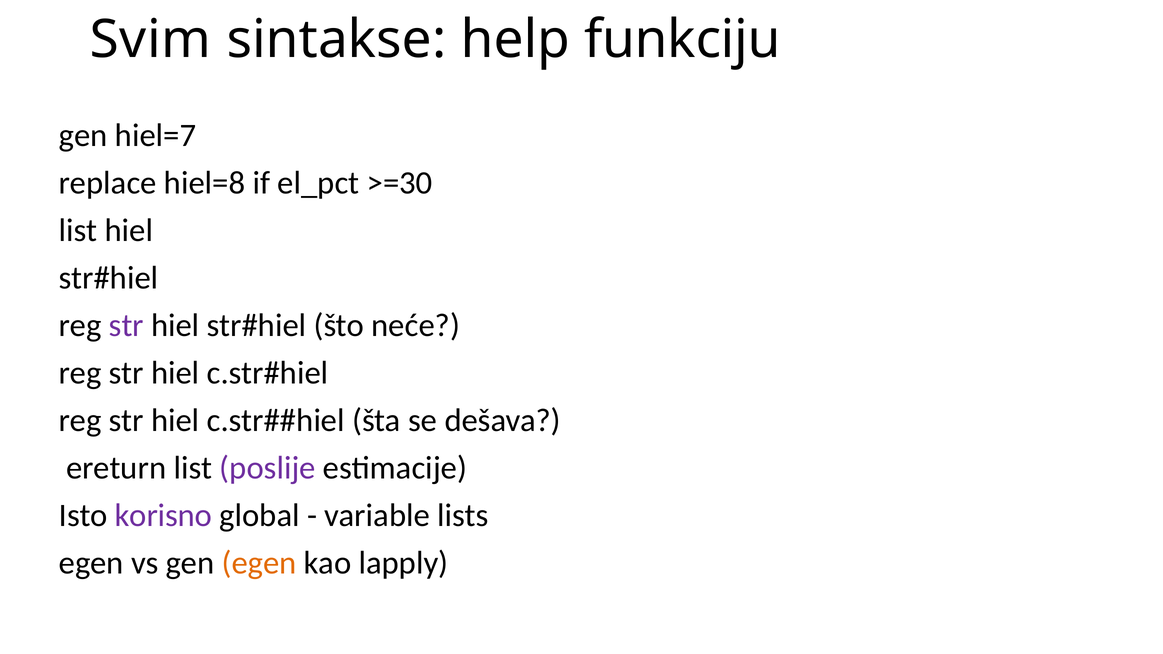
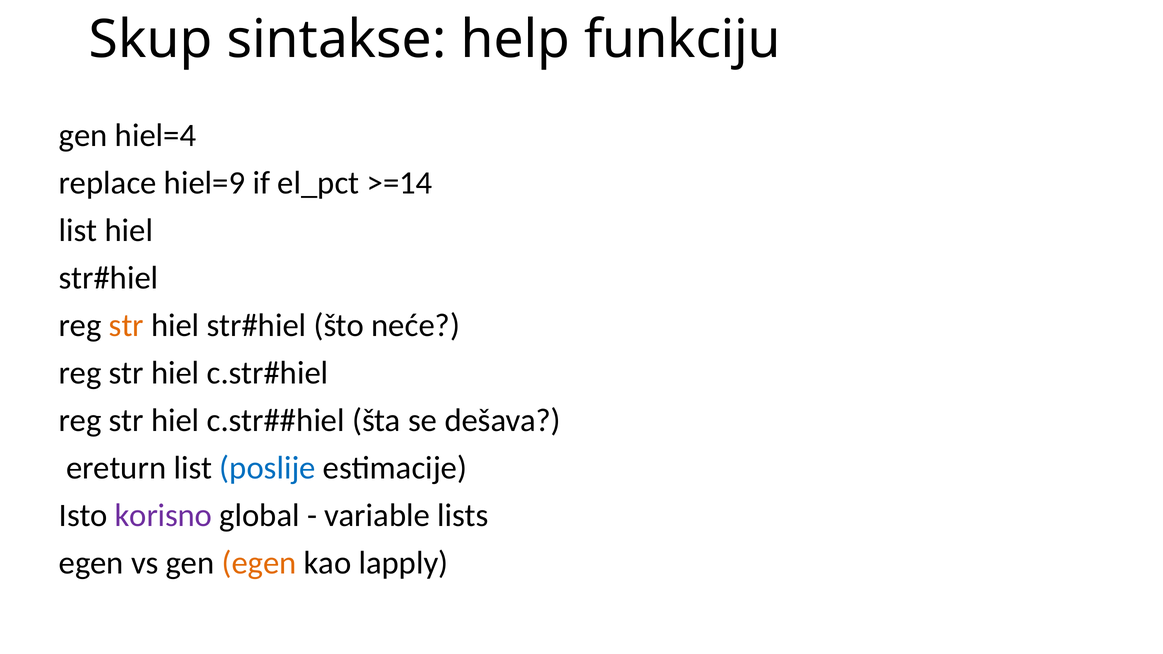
Svim: Svim -> Skup (151, 40)
hiel=7: hiel=7 -> hiel=4 (155, 136)
hiel=8: hiel=8 -> hiel=9 (205, 183)
>=30: >=30 -> >=14 (400, 183)
str colour: purple -> orange (126, 325)
poslije colour: purple -> blue (268, 468)
